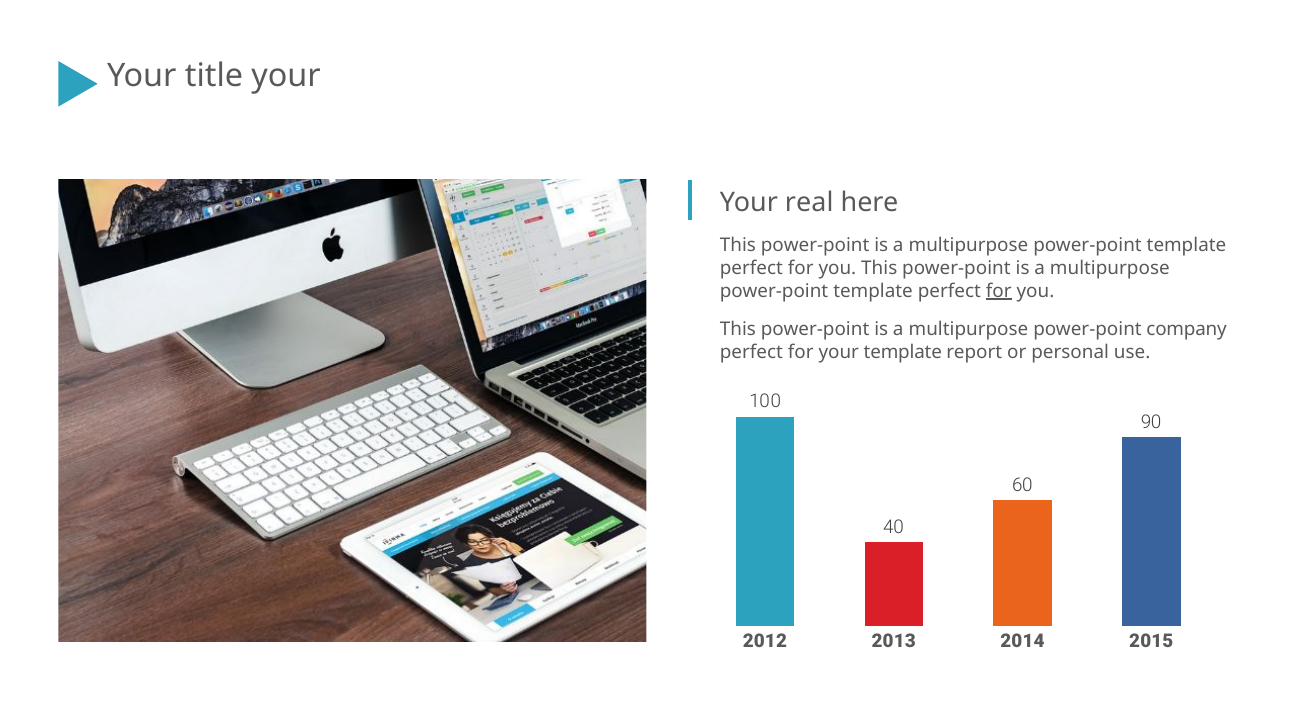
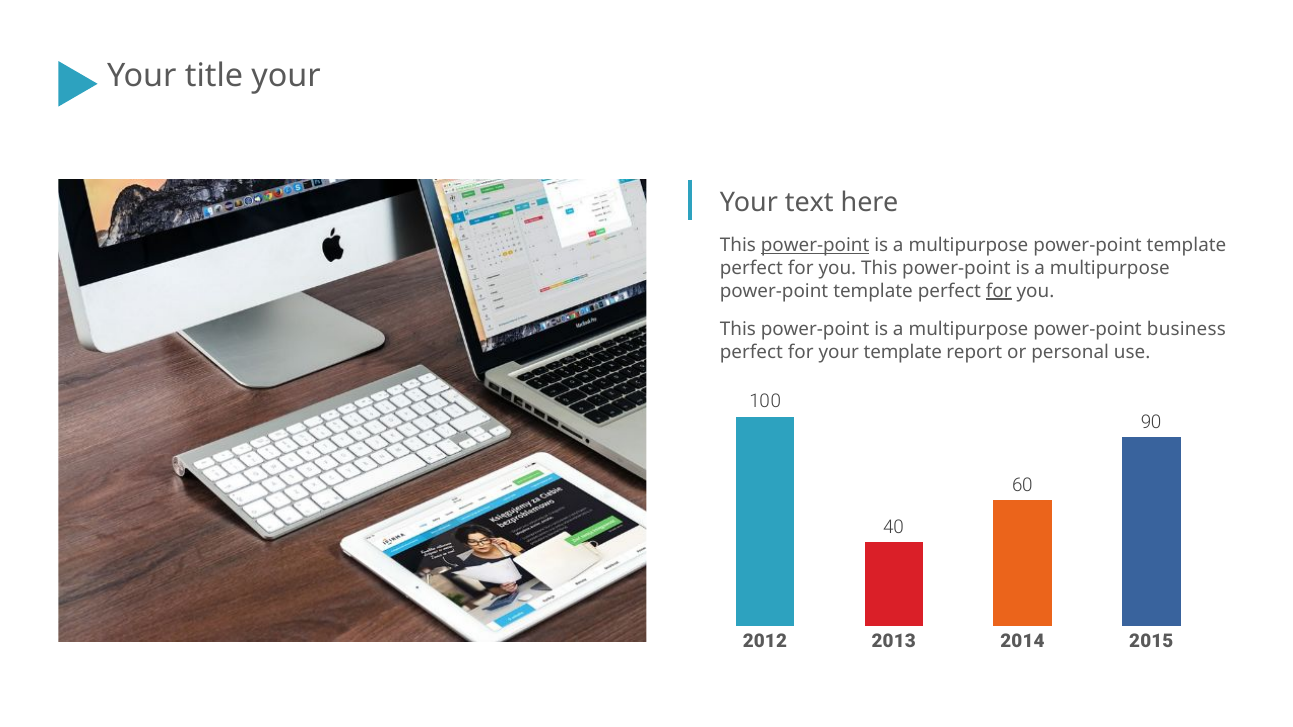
real: real -> text (809, 203)
power-point underline: none -> present (815, 246)
company: company -> business (1186, 330)
